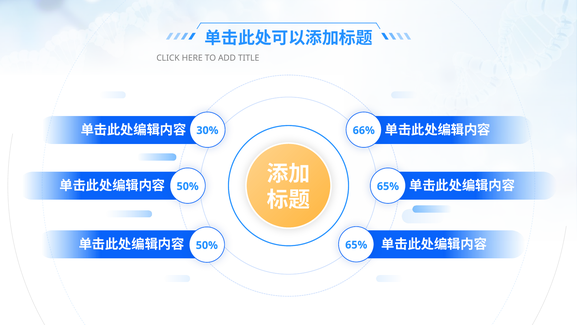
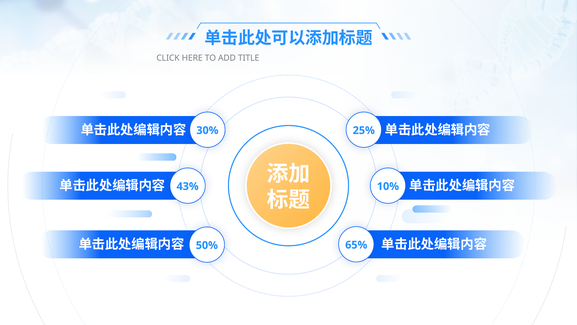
66%: 66% -> 25% (364, 130)
50%: 50% -> 43% (188, 186)
65%: 65% -> 10% (388, 186)
